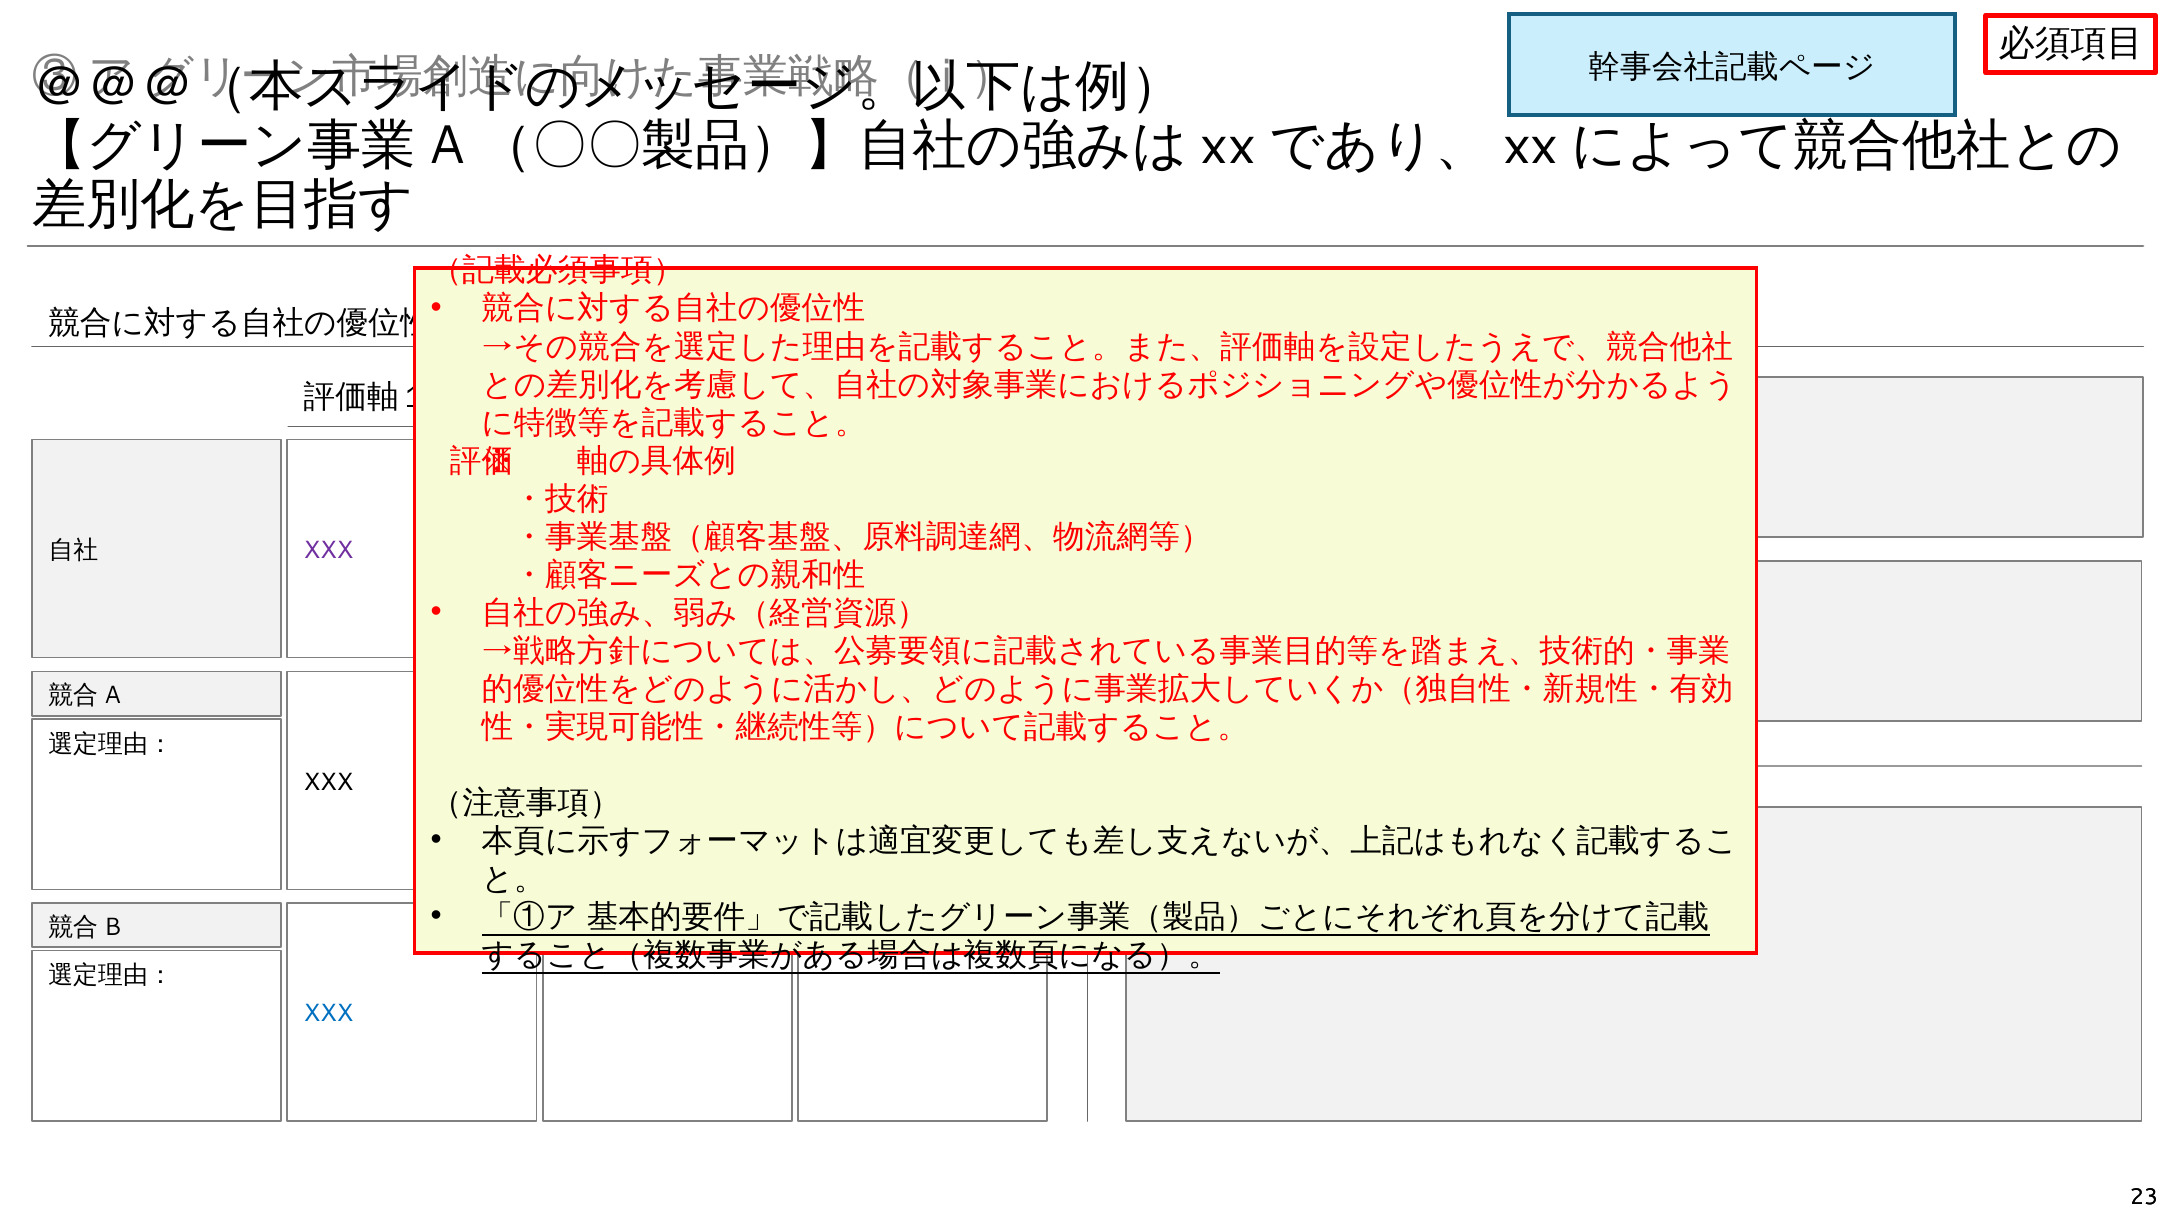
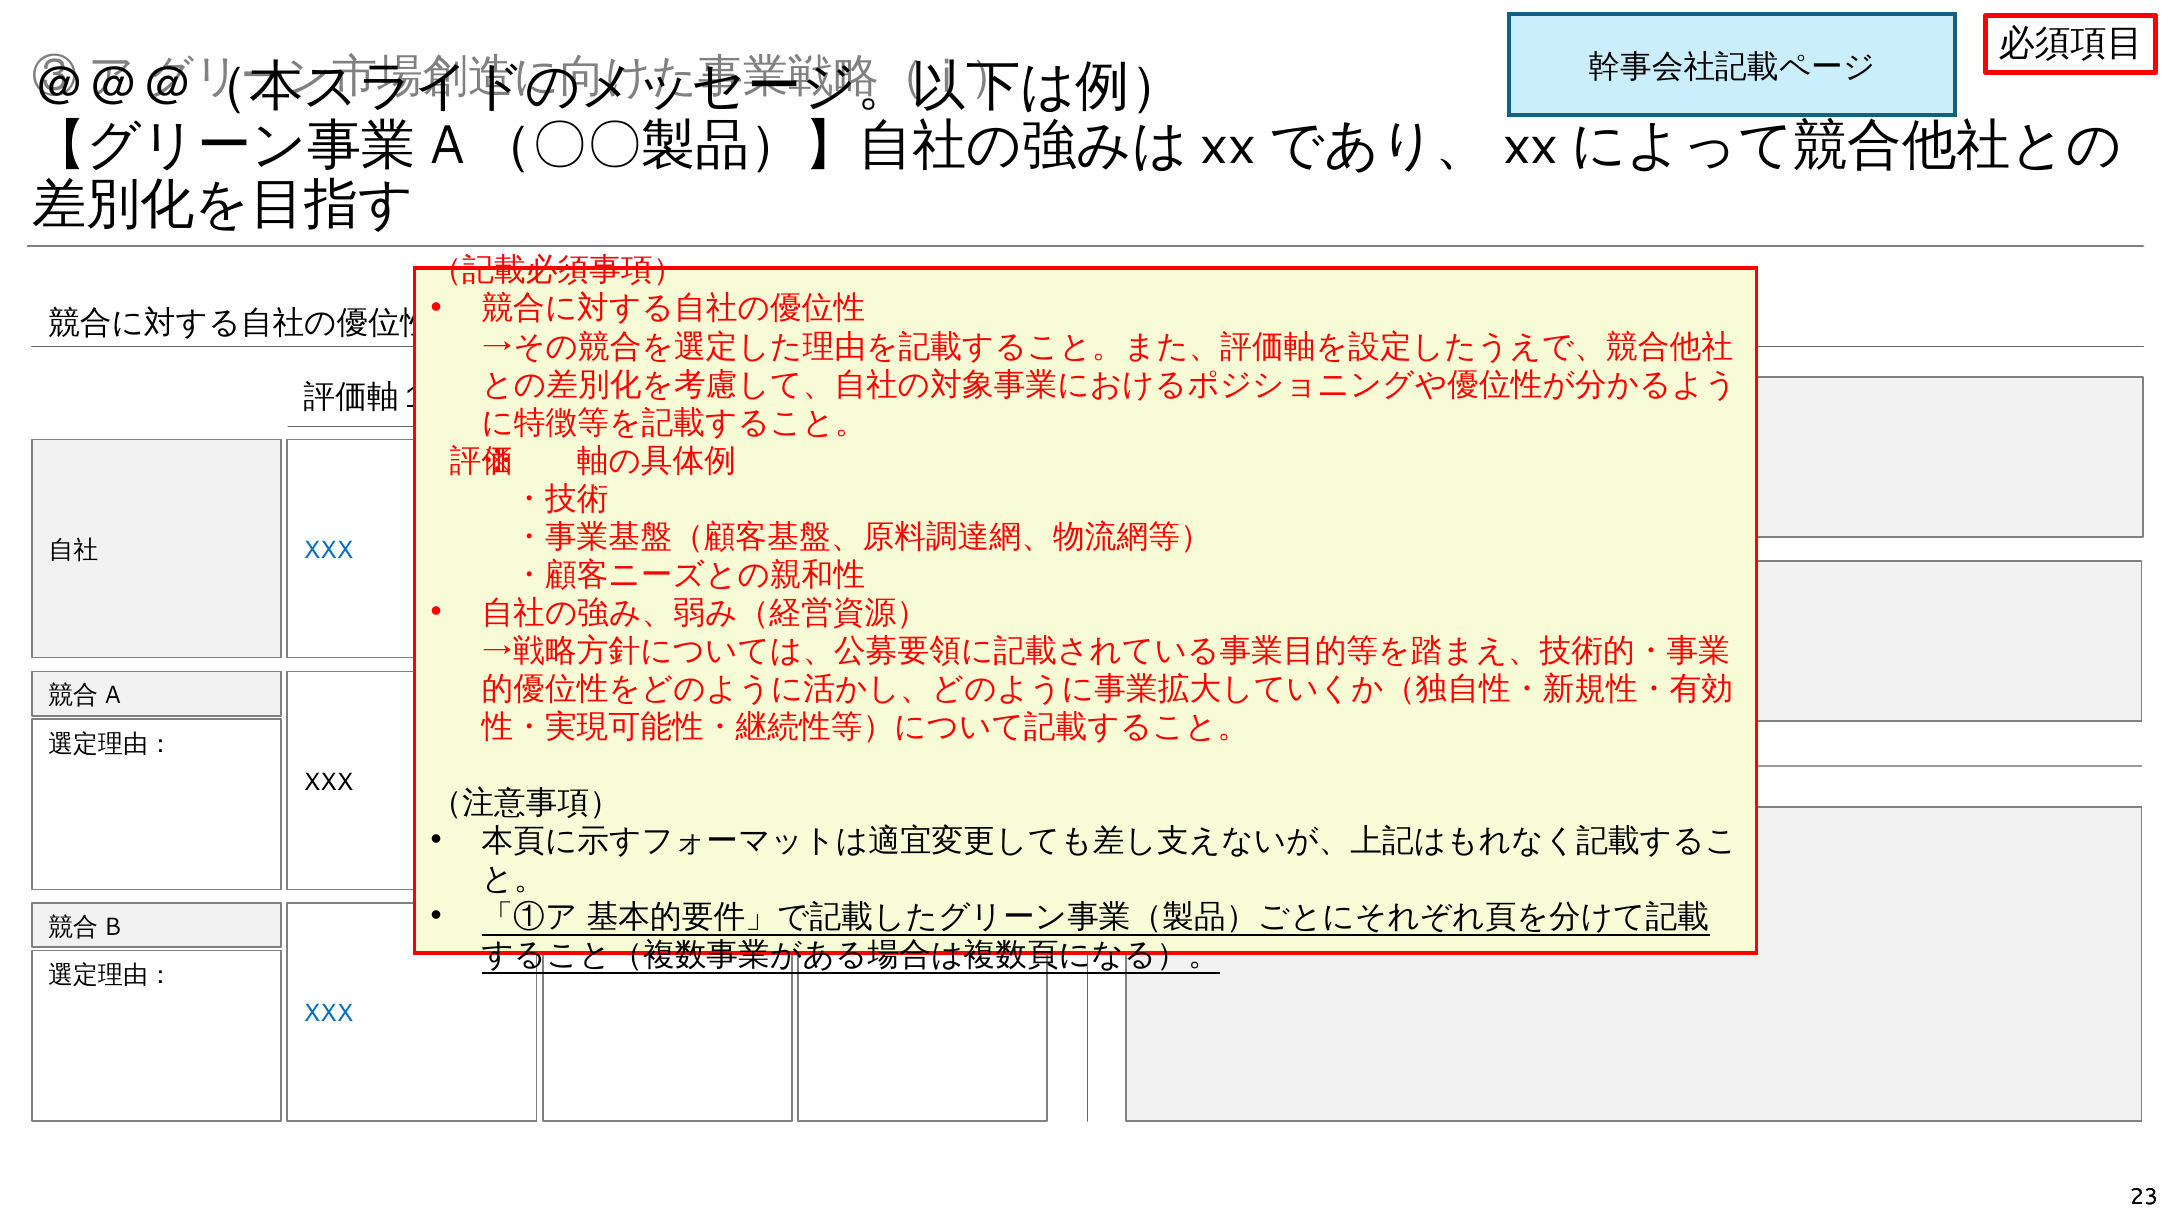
XXX colour: purple -> blue (328, 550)
